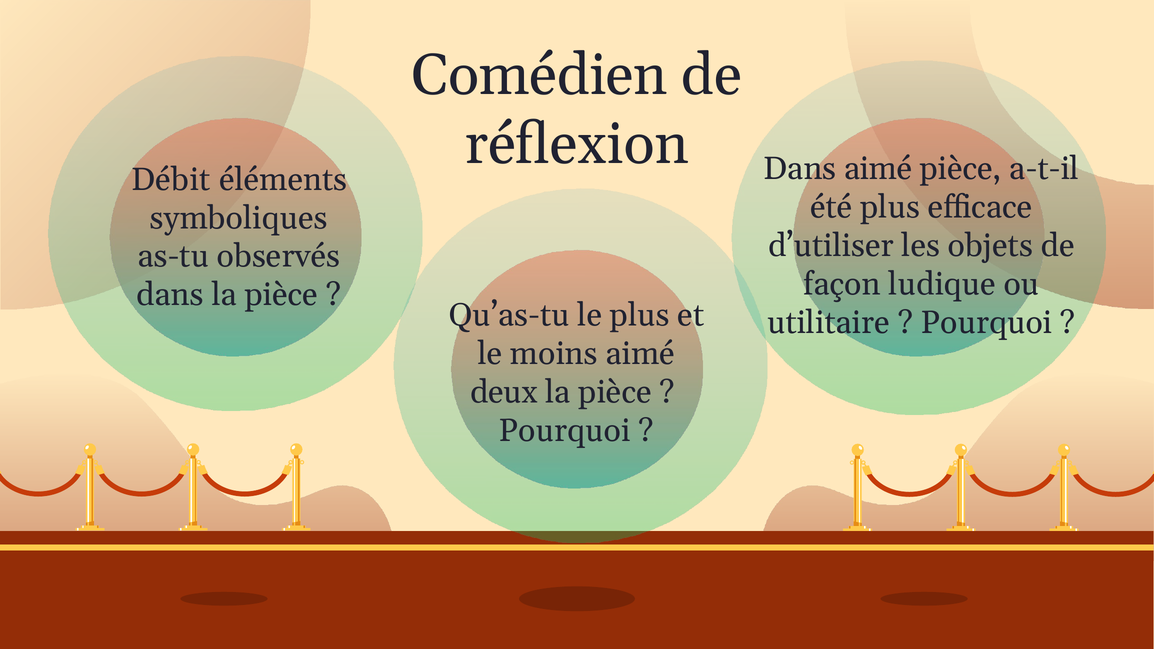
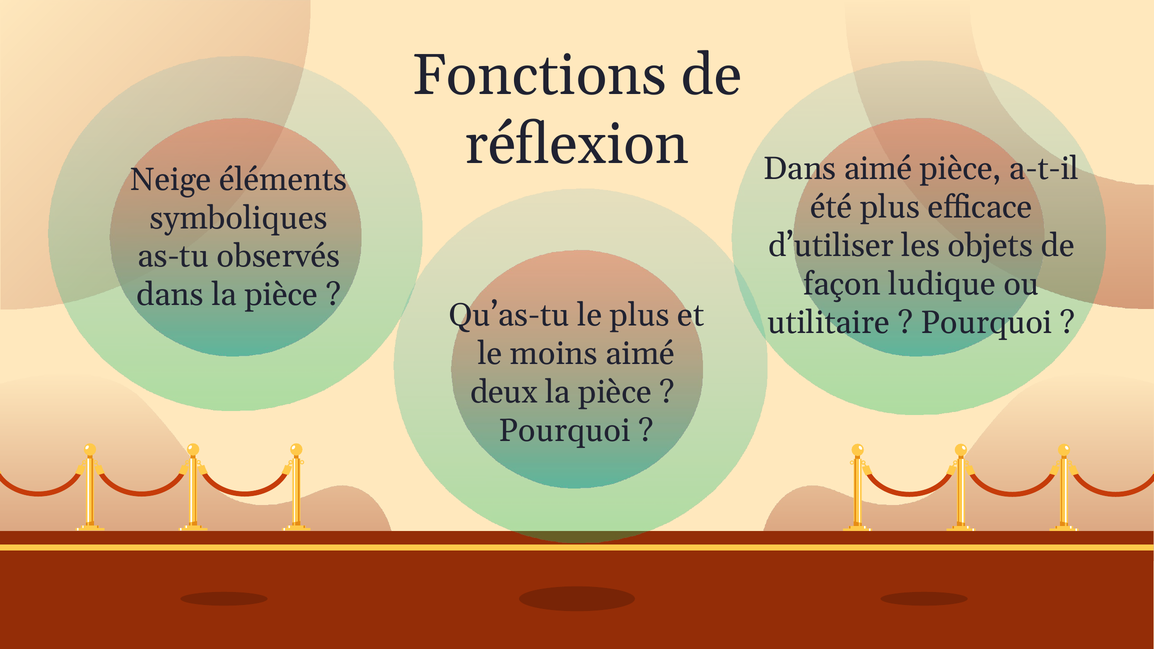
Comédien: Comédien -> Fonctions (539, 75)
Débit: Débit -> Neige (171, 180)
